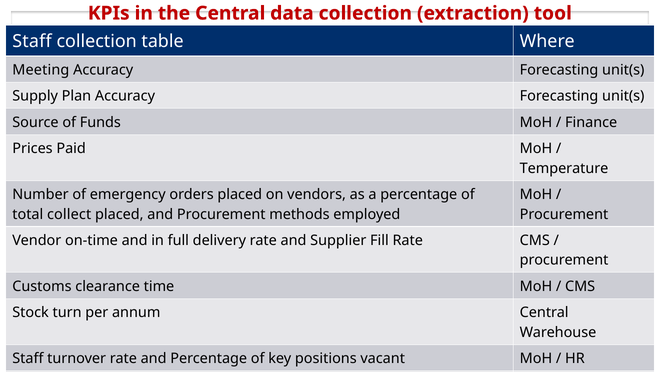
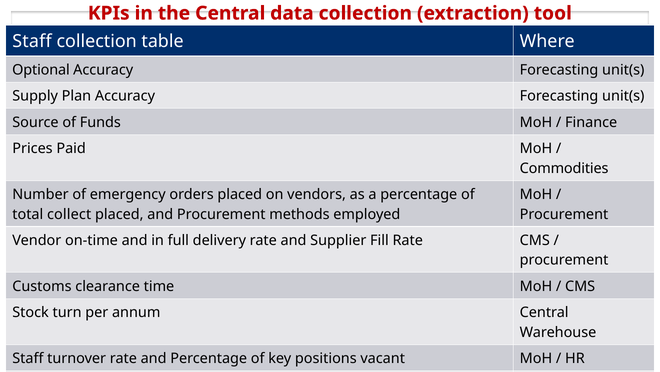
Meeting: Meeting -> Optional (41, 70)
Temperature: Temperature -> Commodities (564, 168)
